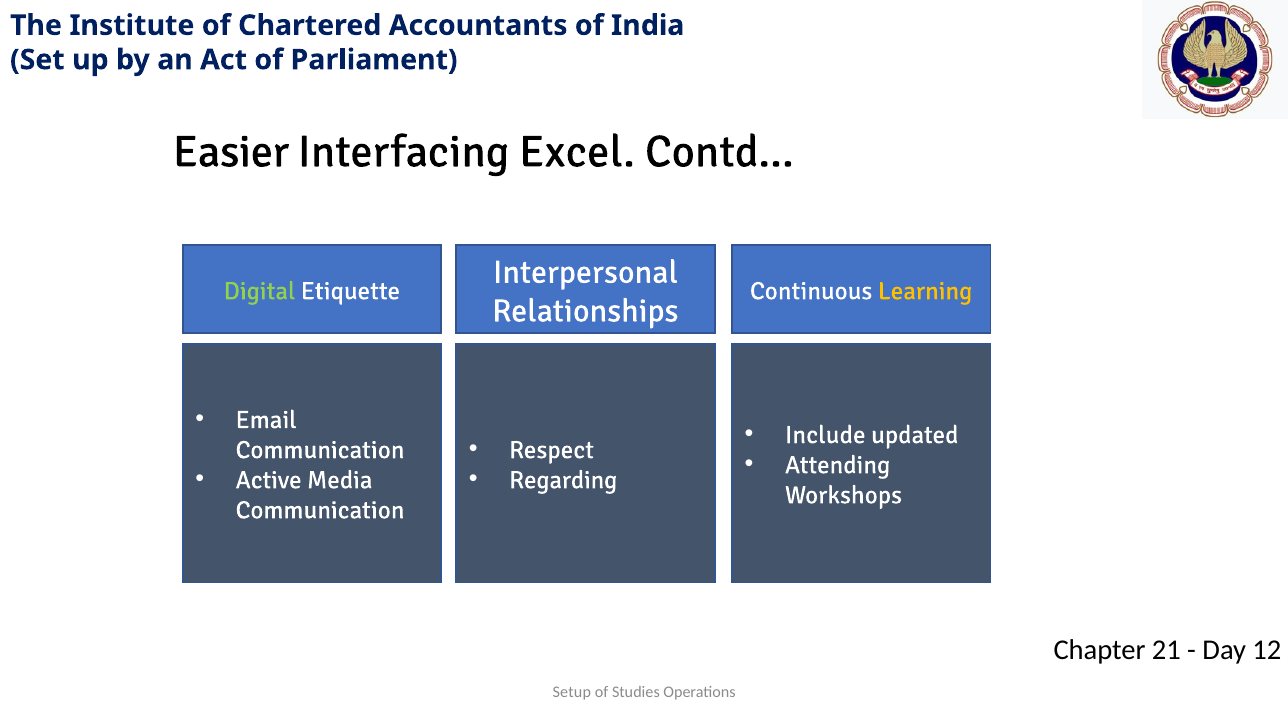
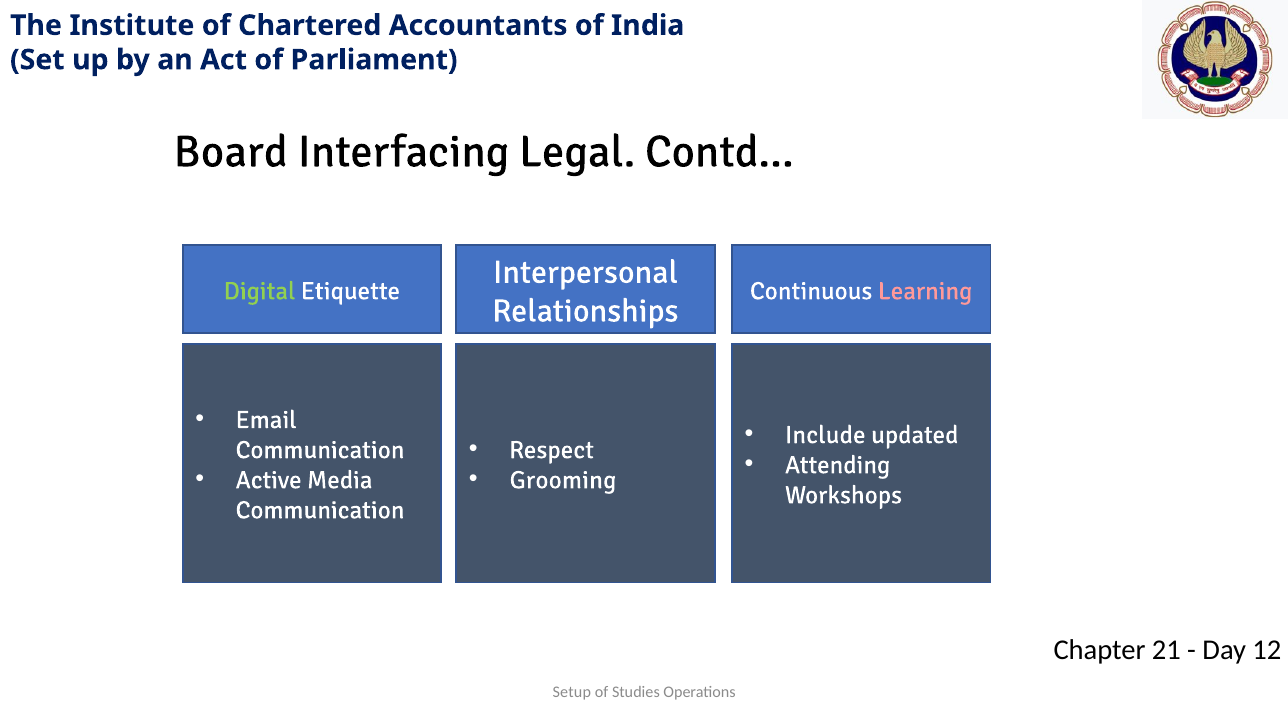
Easier: Easier -> Board (231, 152)
Excel: Excel -> Legal (577, 152)
Learning colour: yellow -> pink (925, 291)
Regarding: Regarding -> Grooming (563, 480)
